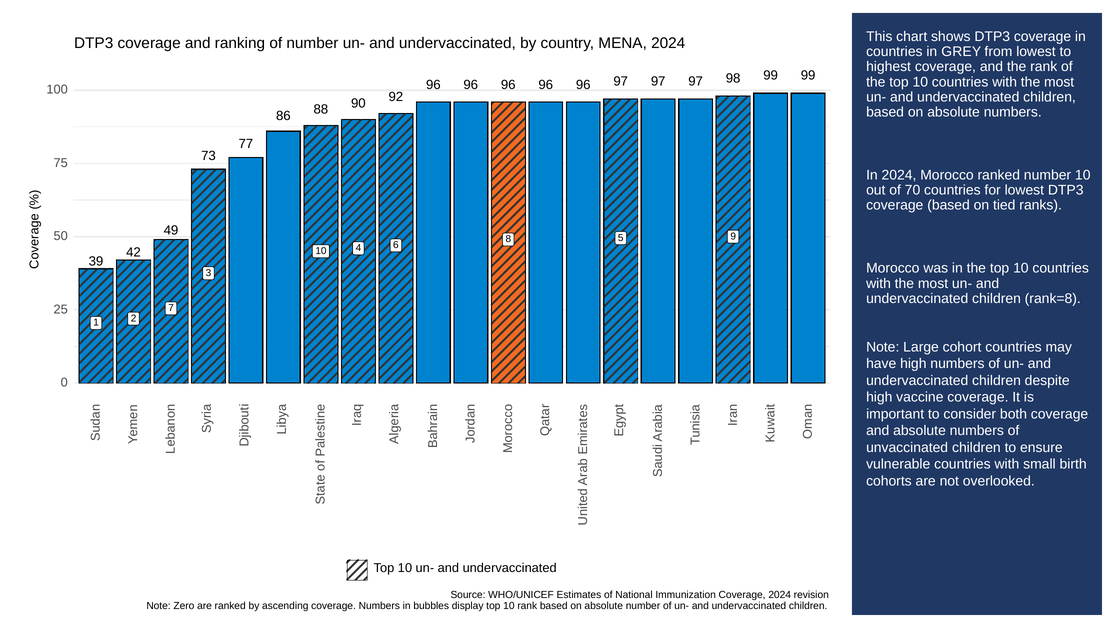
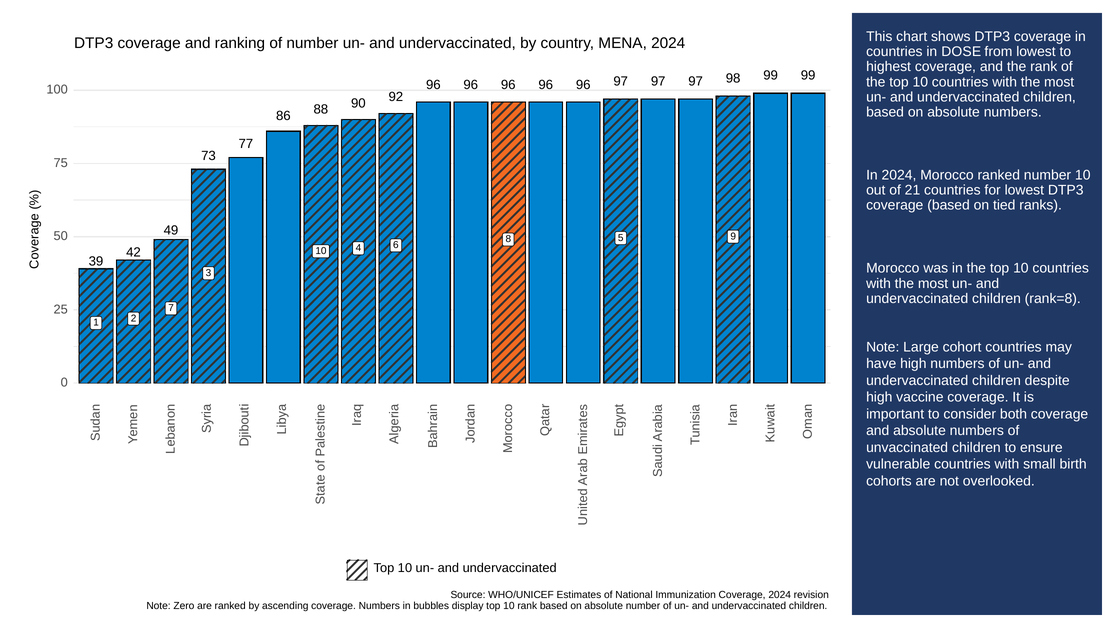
GREY: GREY -> DOSE (961, 52)
70: 70 -> 21 (913, 190)
